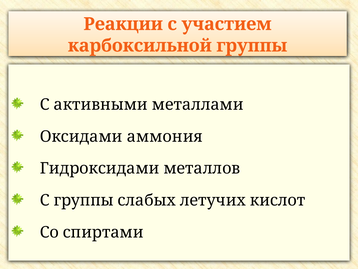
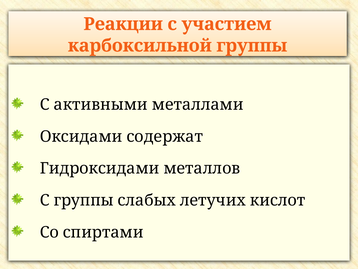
аммония: аммония -> содержат (165, 136)
